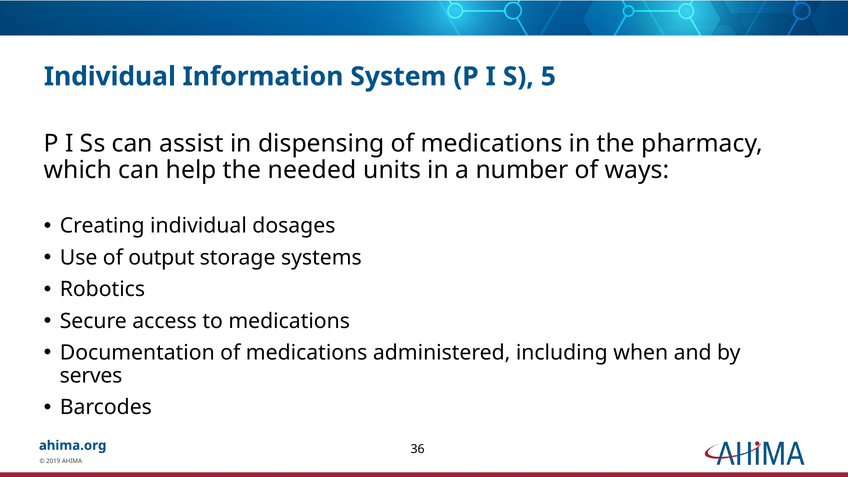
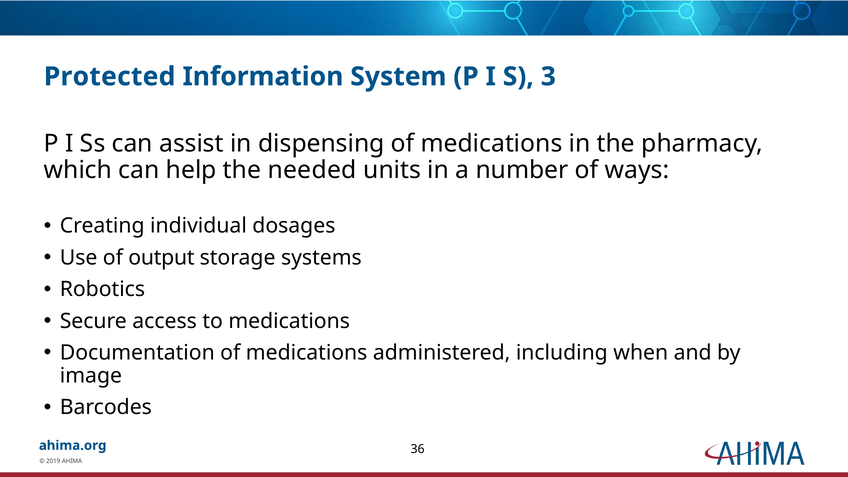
Individual: Individual -> Protected (110, 77)
5: 5 -> 3 (548, 77)
serves: serves -> image (91, 376)
